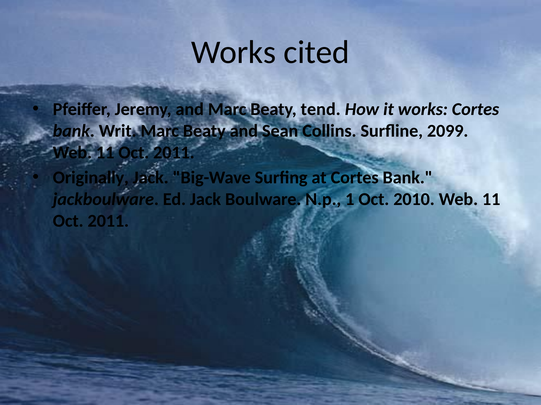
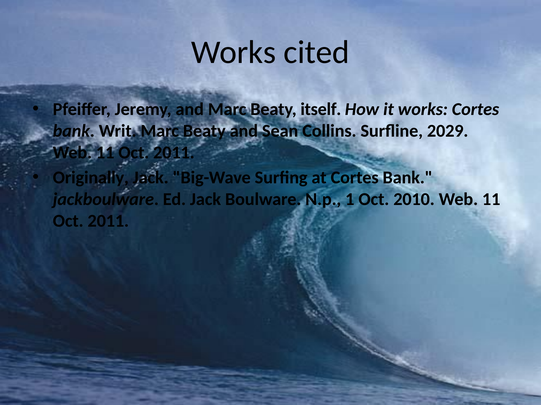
tend: tend -> itself (321, 109)
2099: 2099 -> 2029 (448, 131)
